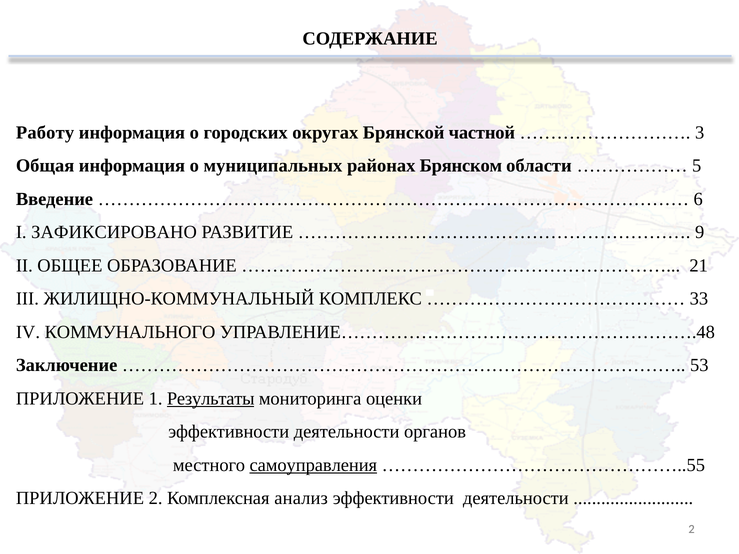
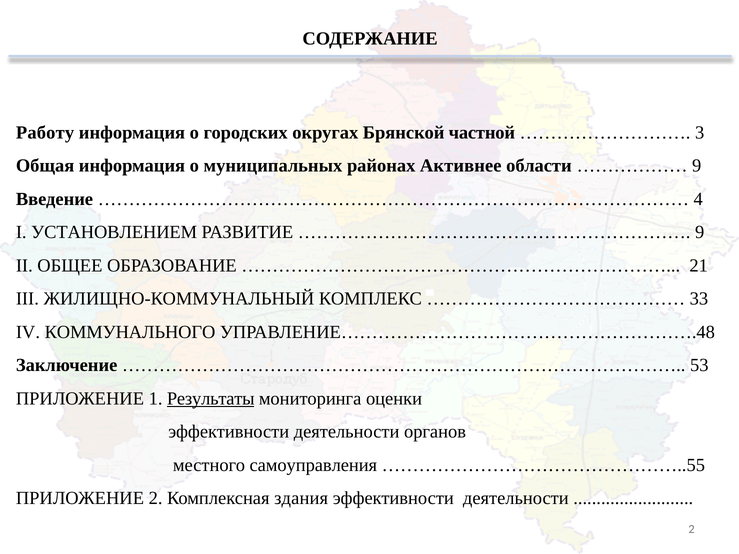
Брянском: Брянском -> Активнее (461, 166)
5: 5 -> 9 (697, 166)
6: 6 -> 4 (698, 199)
ЗАФИКСИРОВАНО: ЗАФИКСИРОВАНО -> УСТАНОВЛЕНИЕМ (114, 232)
самоуправления underline: present -> none (313, 465)
анализ: анализ -> здания (301, 498)
